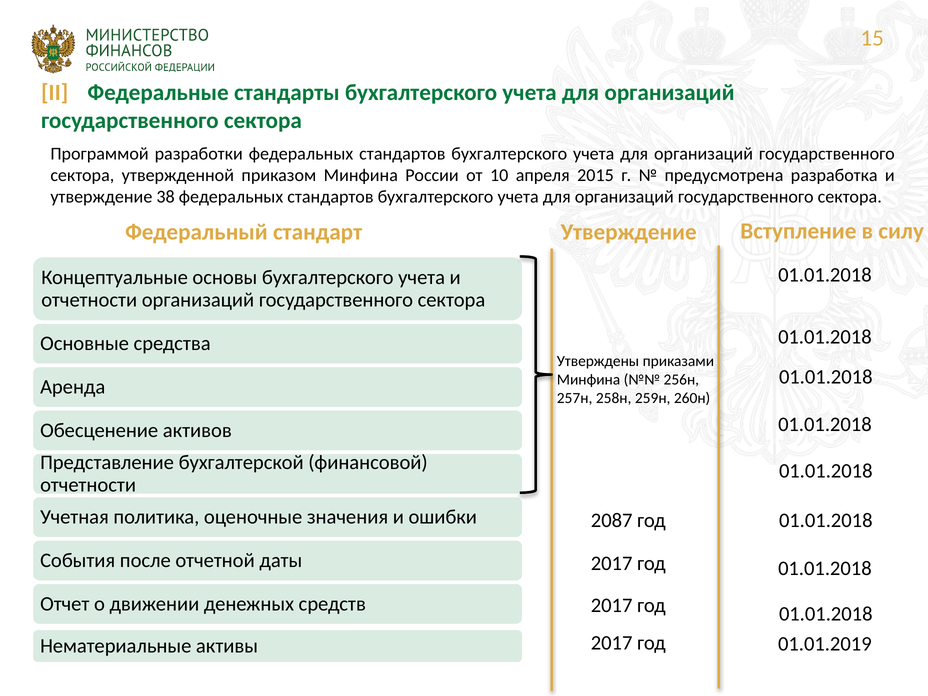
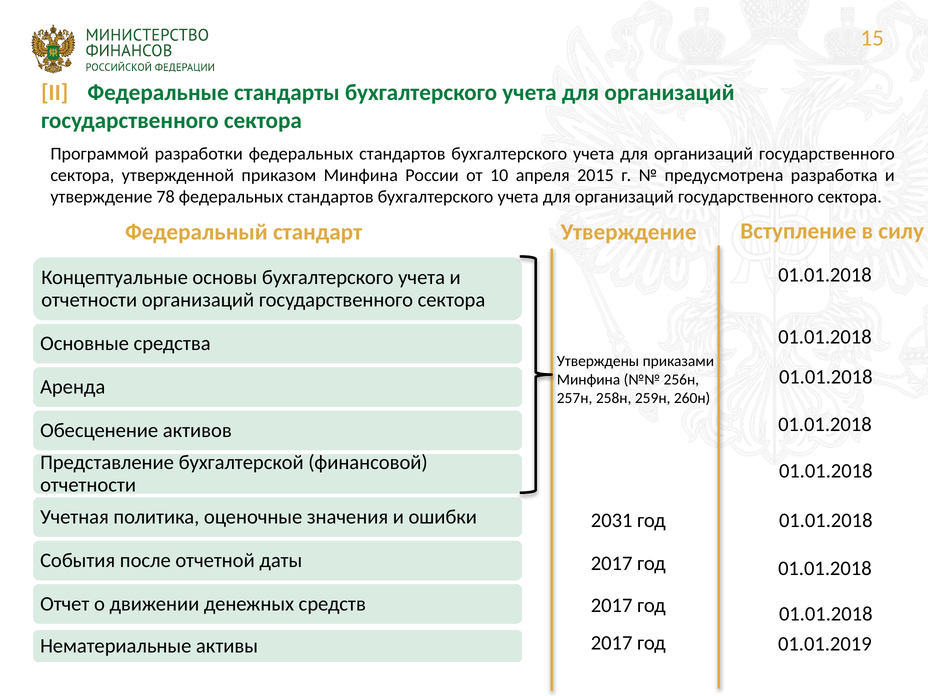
38: 38 -> 78 (166, 197)
2087: 2087 -> 2031 (612, 521)
